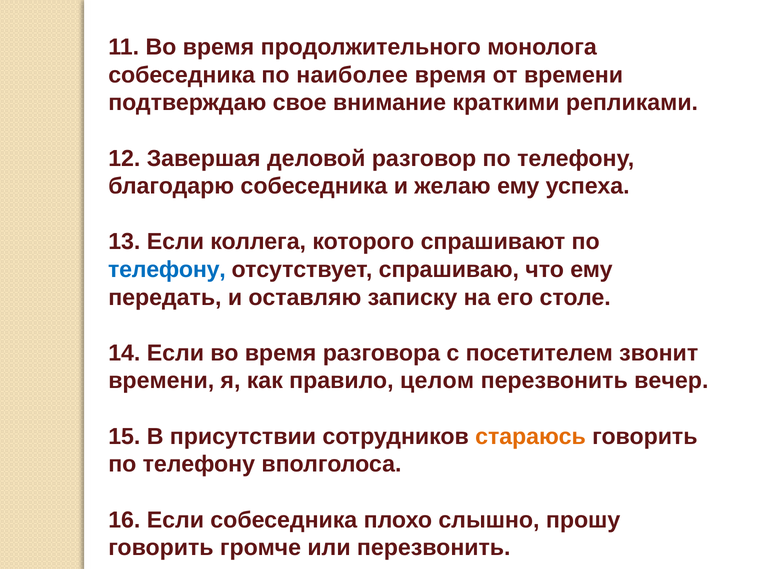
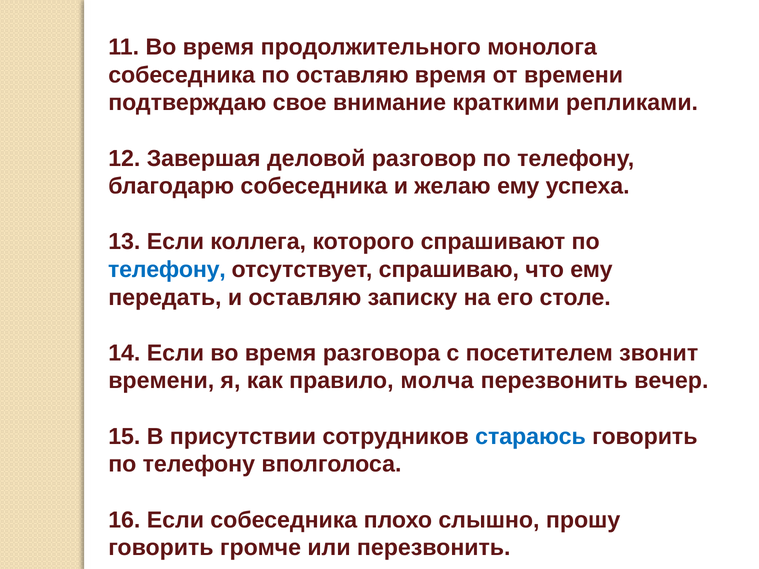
по наиболее: наиболее -> оставляю (352, 75)
целом: целом -> молча (437, 381)
стараюсь colour: orange -> blue (531, 437)
